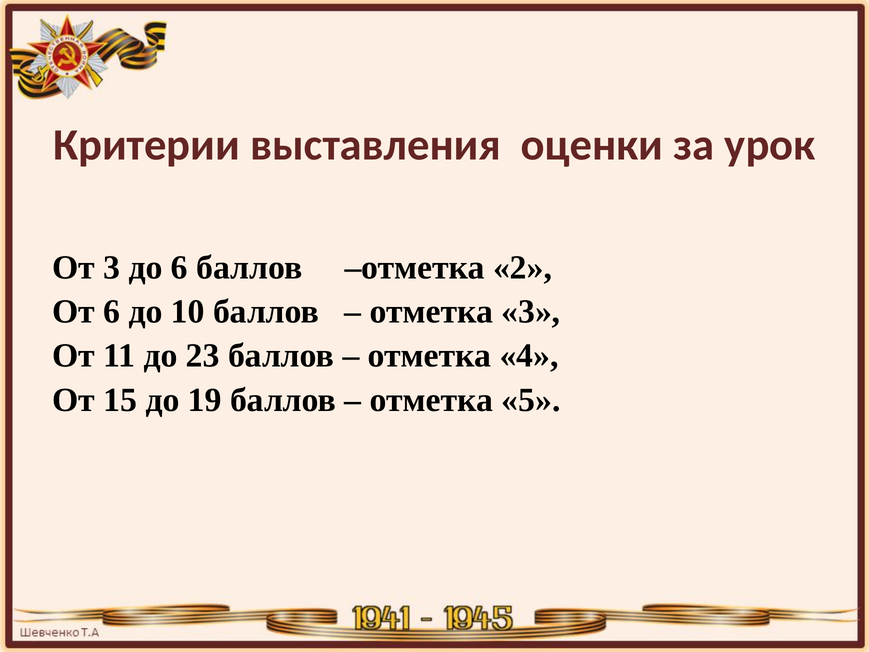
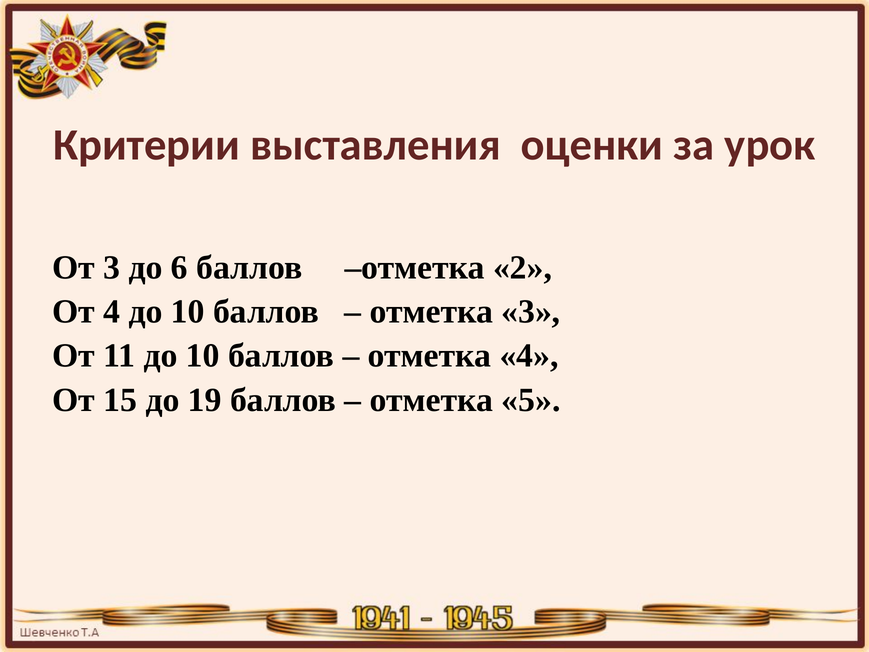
От 6: 6 -> 4 (112, 311)
11 до 23: 23 -> 10 (203, 356)
